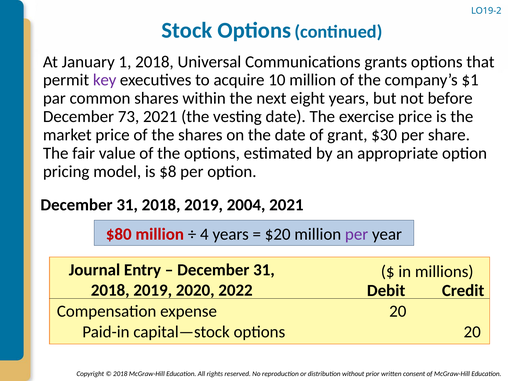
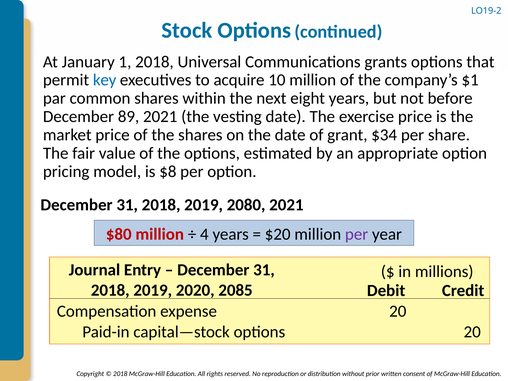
key colour: purple -> blue (105, 80)
73: 73 -> 89 (129, 117)
$30: $30 -> $34 (384, 135)
2004: 2004 -> 2080 (246, 205)
2022: 2022 -> 2085 (236, 290)
